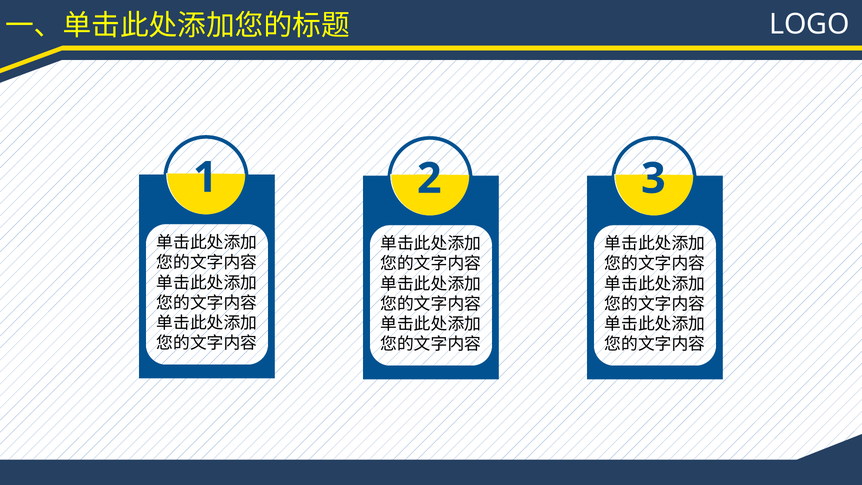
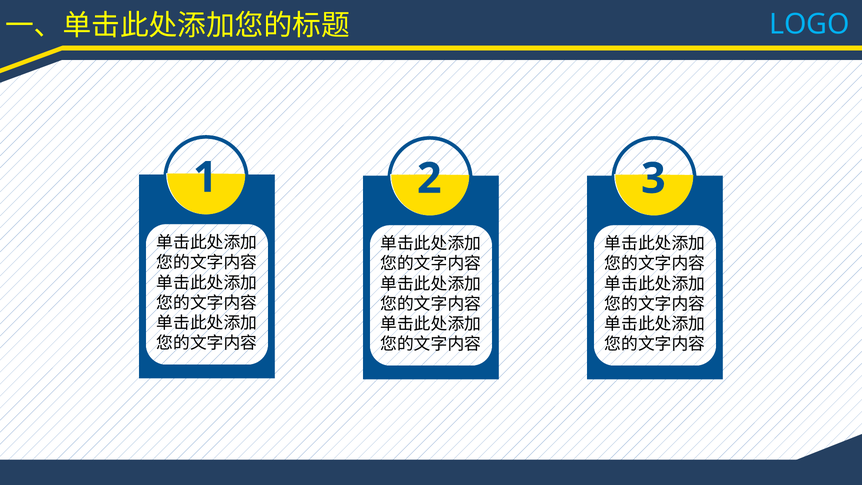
LOGO colour: white -> light blue (809, 24)
